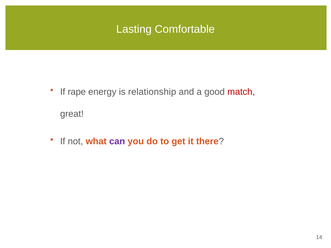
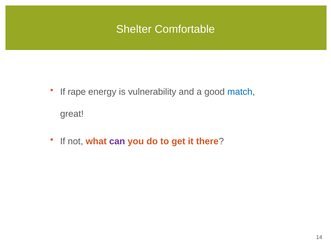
Lasting: Lasting -> Shelter (134, 29)
relationship: relationship -> vulnerability (152, 92)
match colour: red -> blue (241, 92)
